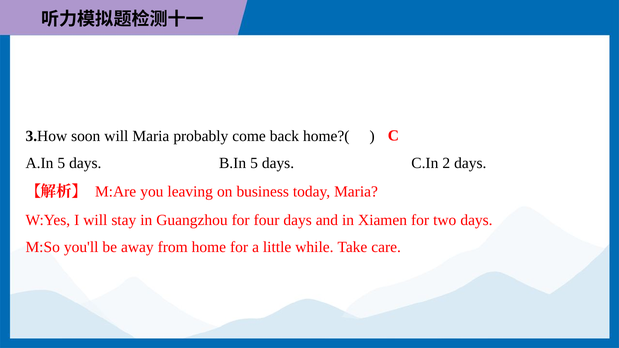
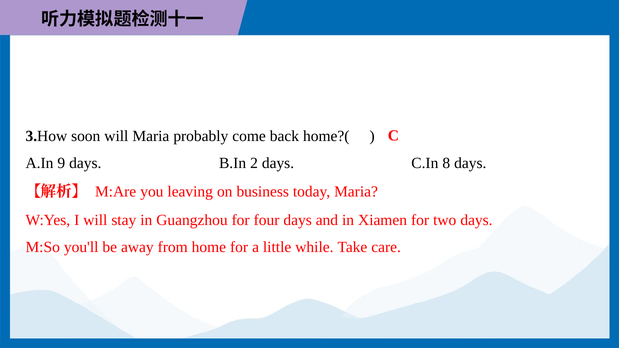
A.In 5: 5 -> 9 (61, 163)
B.In 5: 5 -> 2 (254, 163)
2: 2 -> 8 (446, 163)
